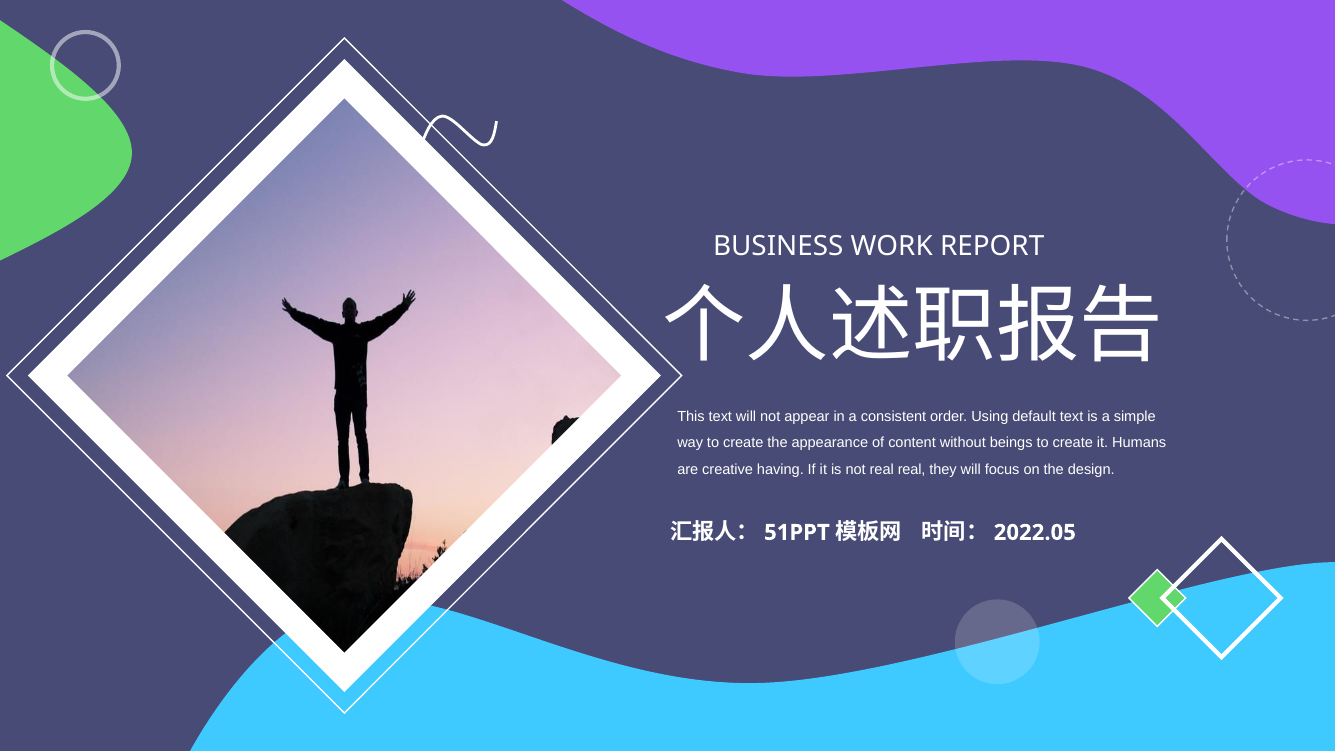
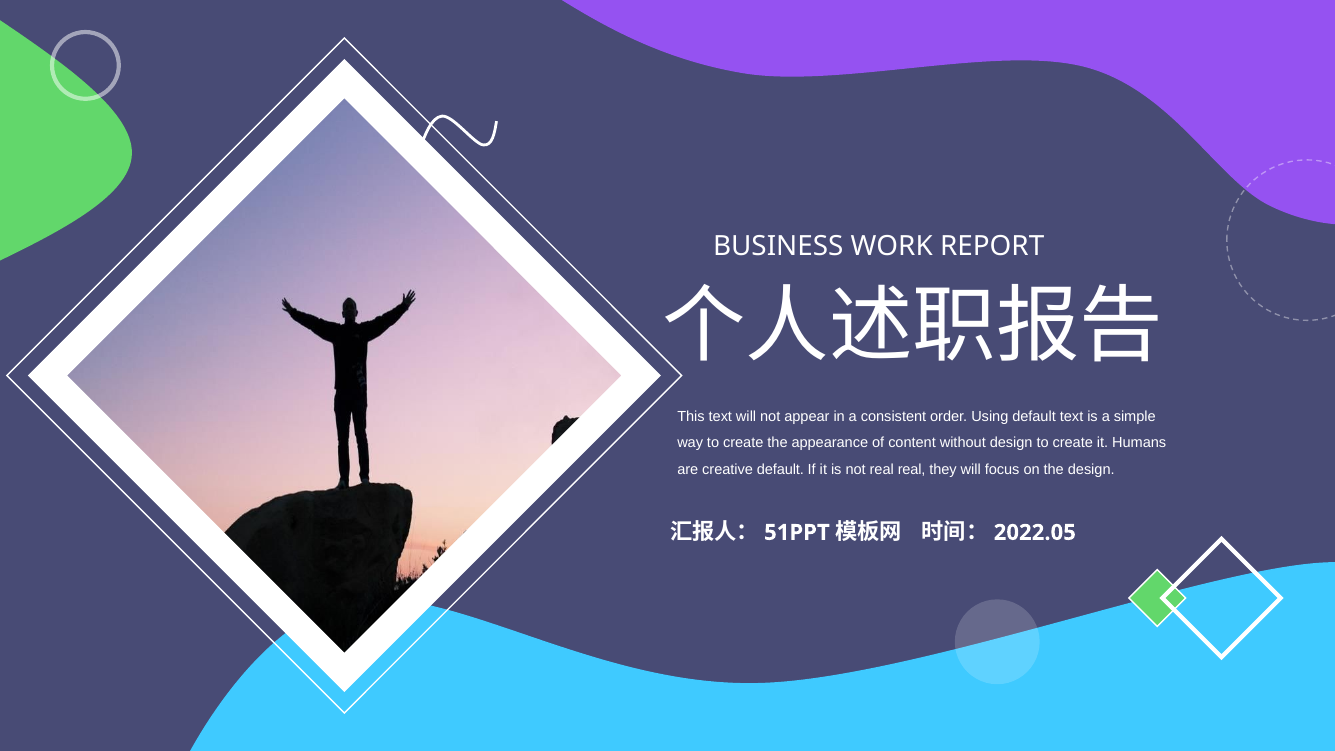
without beings: beings -> design (1011, 443)
creative having: having -> default (780, 469)
